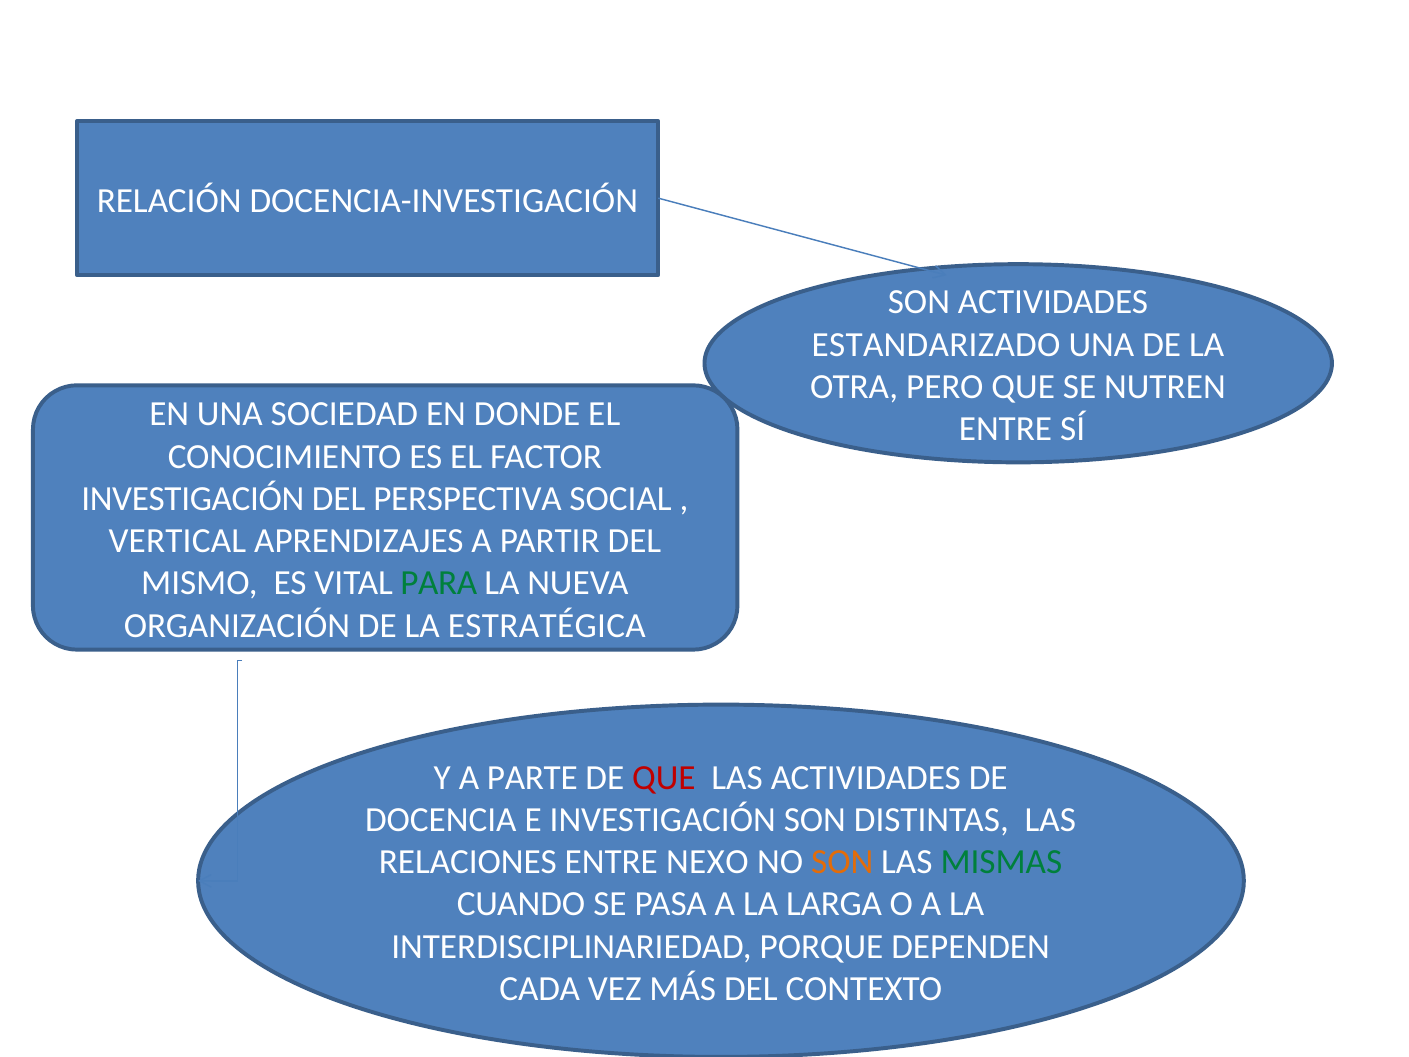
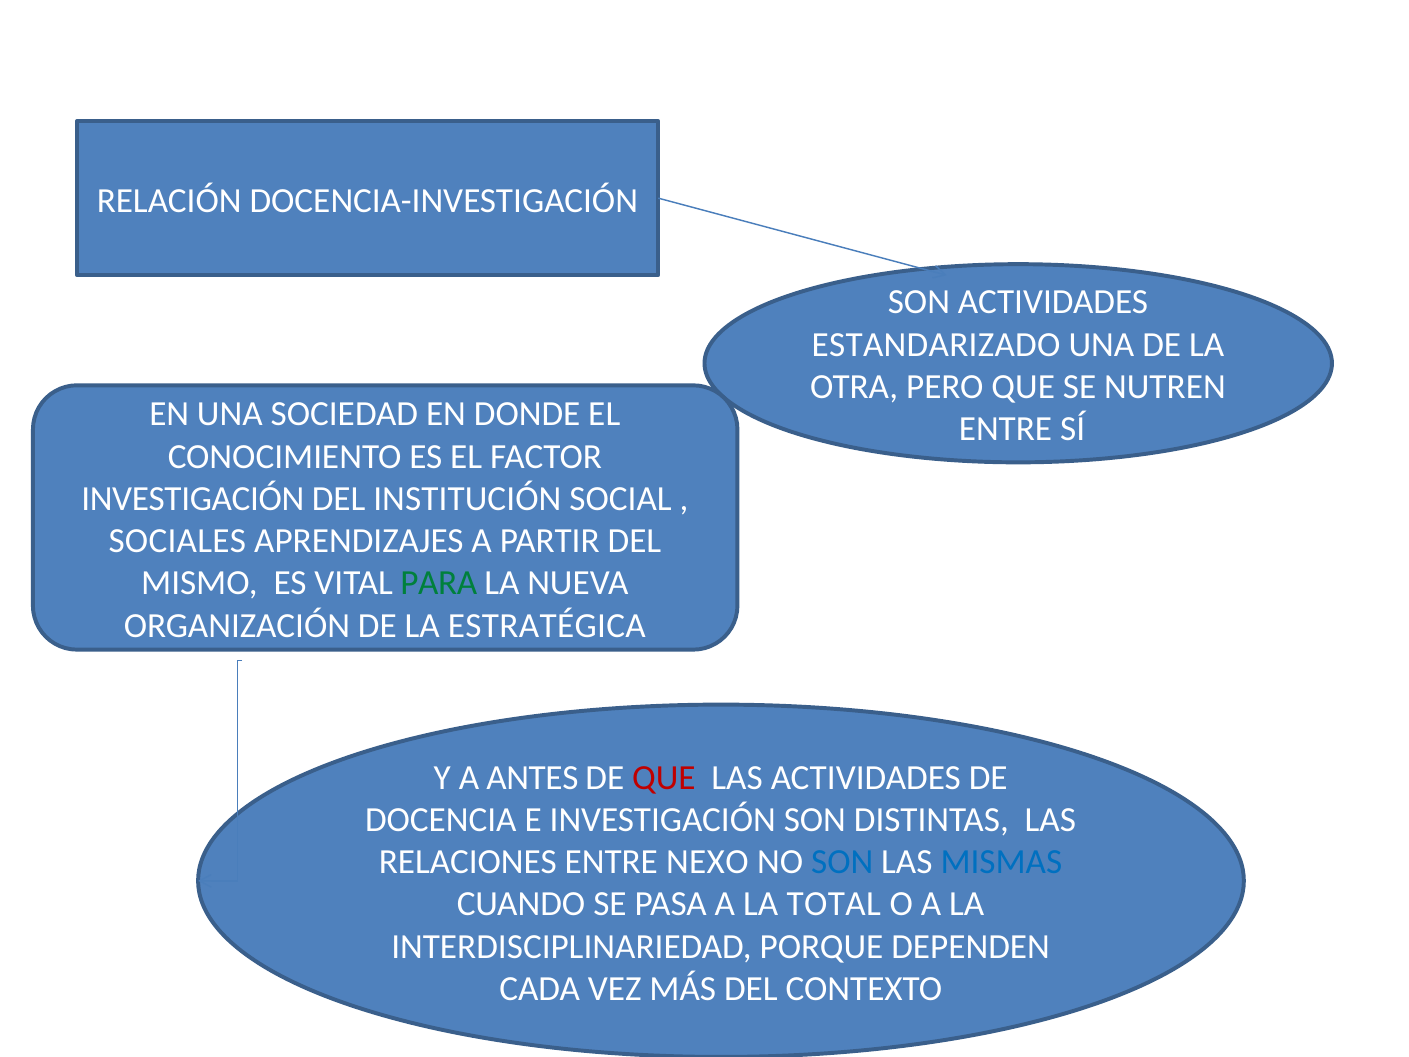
PERSPECTIVA: PERSPECTIVA -> INSTITUCIÓN (467, 499)
VERTICAL: VERTICAL -> SOCIALES (177, 541)
PARTE: PARTE -> ANTES (532, 777)
SON colour: orange -> blue (842, 862)
MISMAS colour: green -> blue (1001, 862)
LARGA: LARGA -> TOTAL (834, 904)
